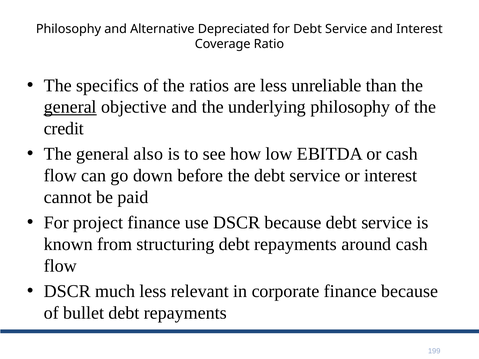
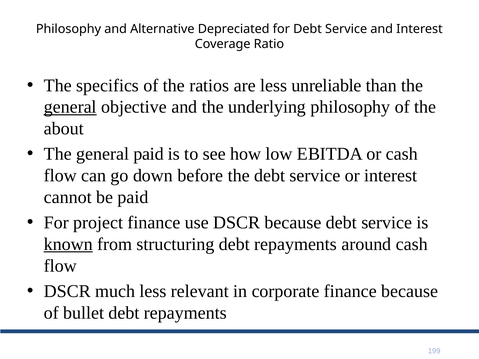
credit: credit -> about (64, 129)
general also: also -> paid (149, 154)
known underline: none -> present (68, 244)
